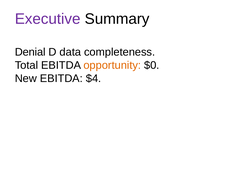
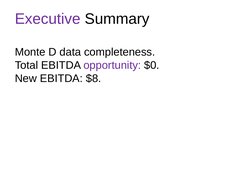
Denial: Denial -> Monte (30, 52)
opportunity colour: orange -> purple (112, 65)
$4: $4 -> $8 (94, 78)
